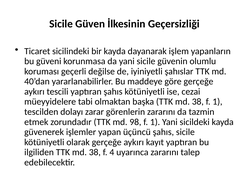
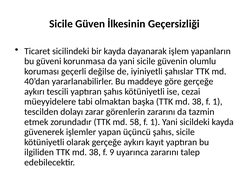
98: 98 -> 58 (135, 122)
4: 4 -> 9 (112, 152)
